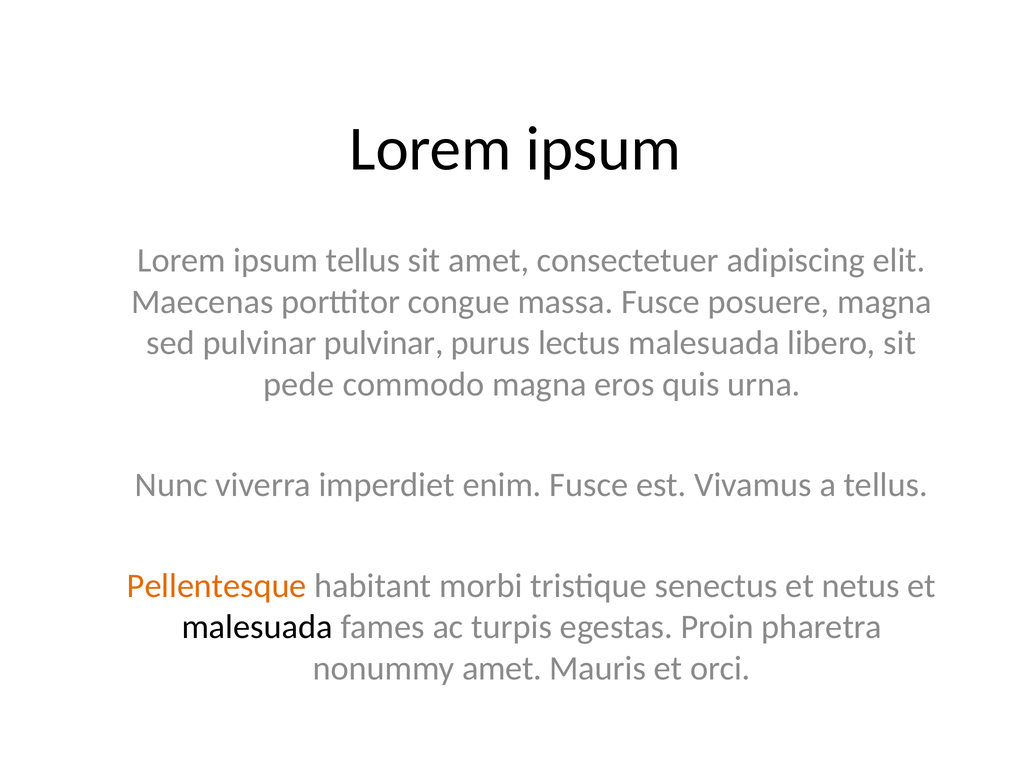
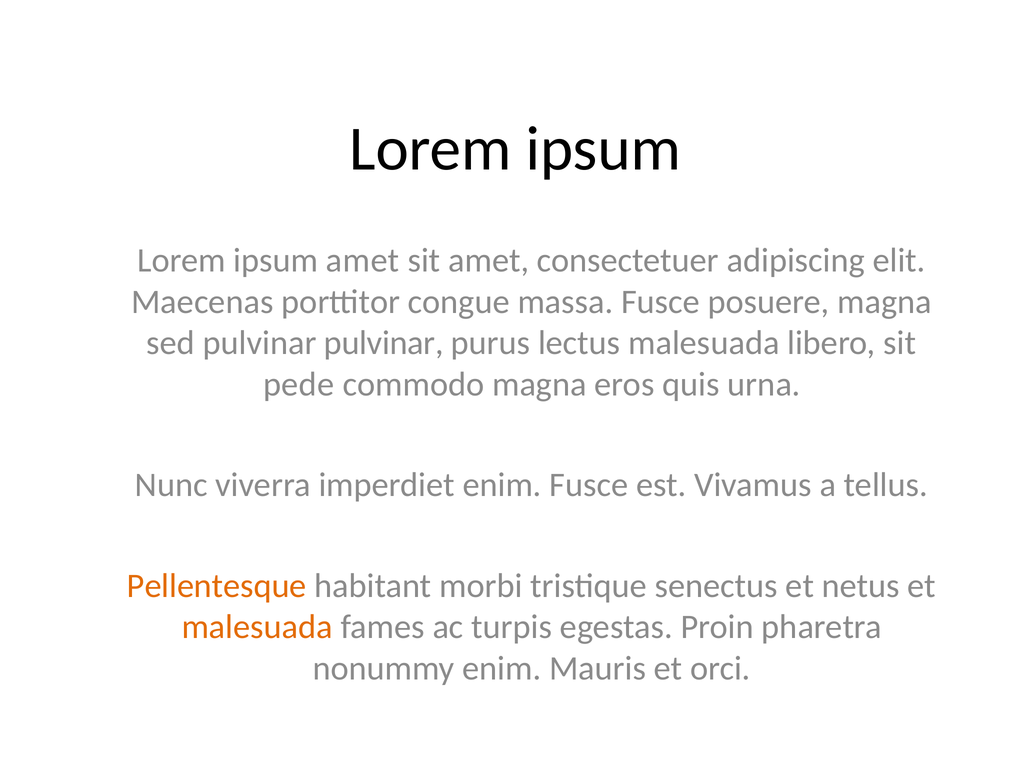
ipsum tellus: tellus -> amet (363, 261)
malesuada colour: black -> orange (257, 627)
nonummy amet: amet -> enim (502, 668)
